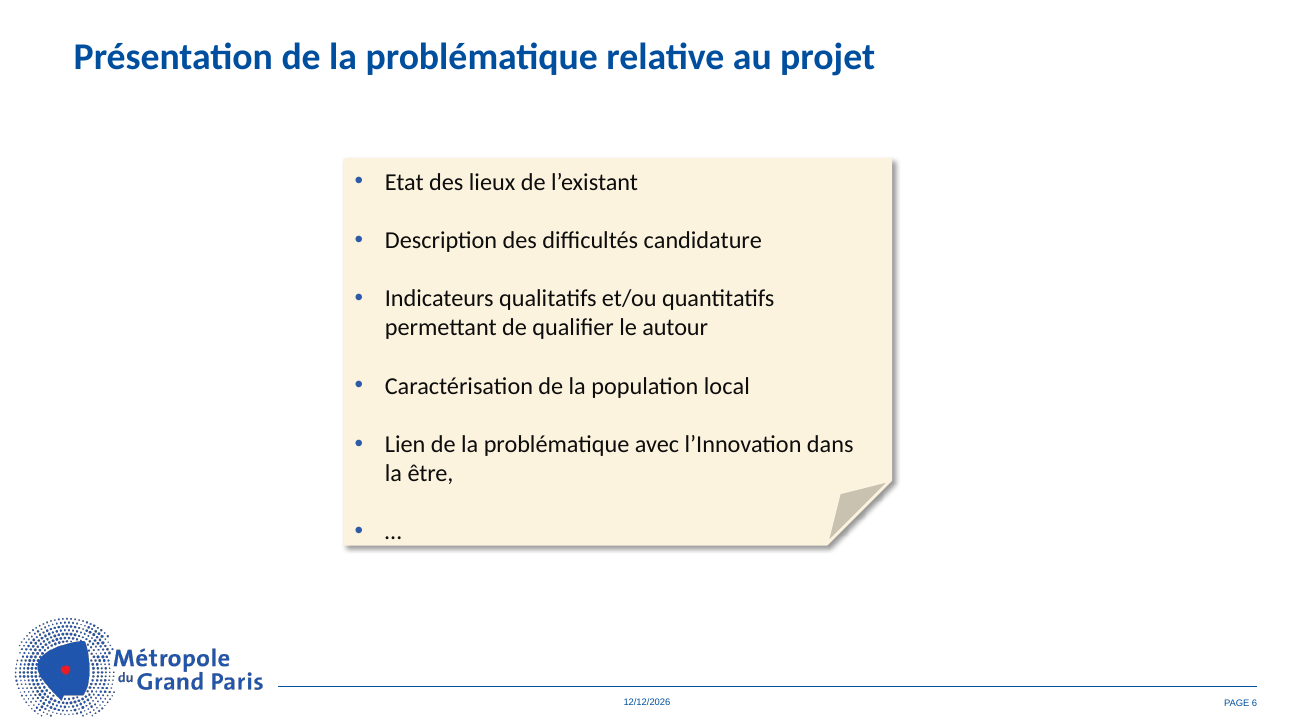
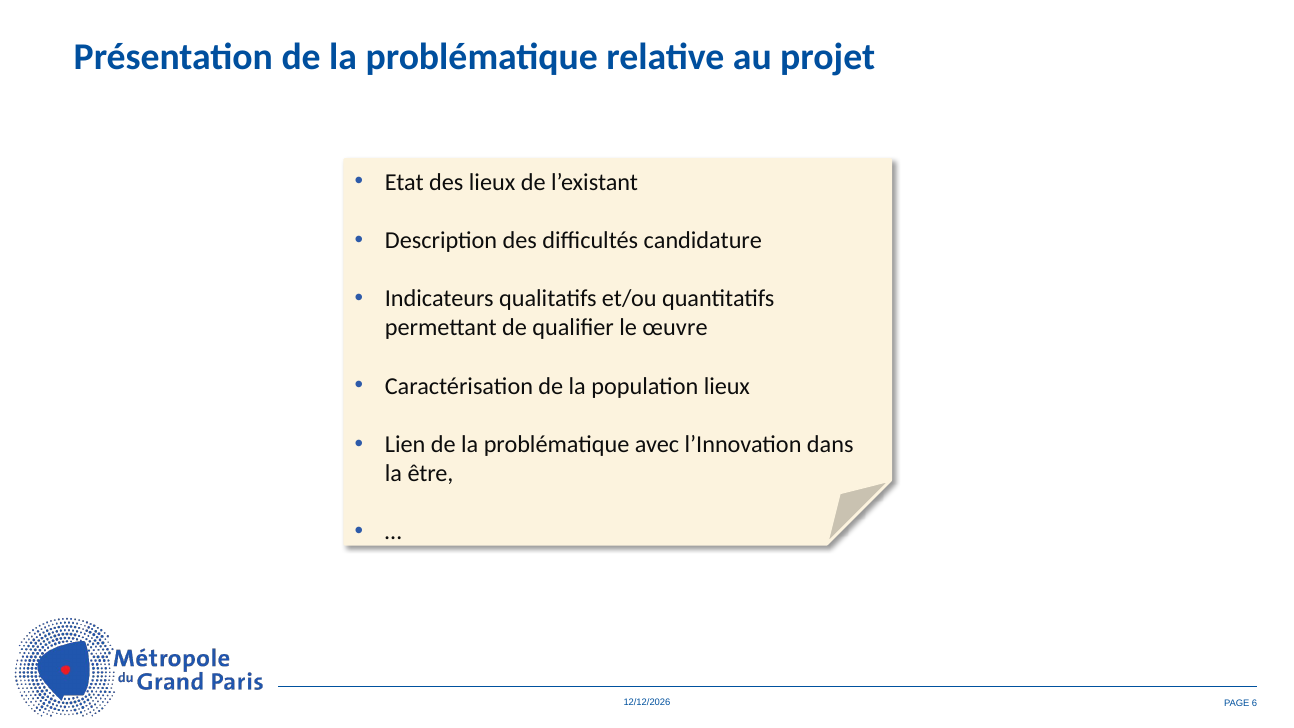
autour: autour -> œuvre (675, 328)
population local: local -> lieux (727, 386)
